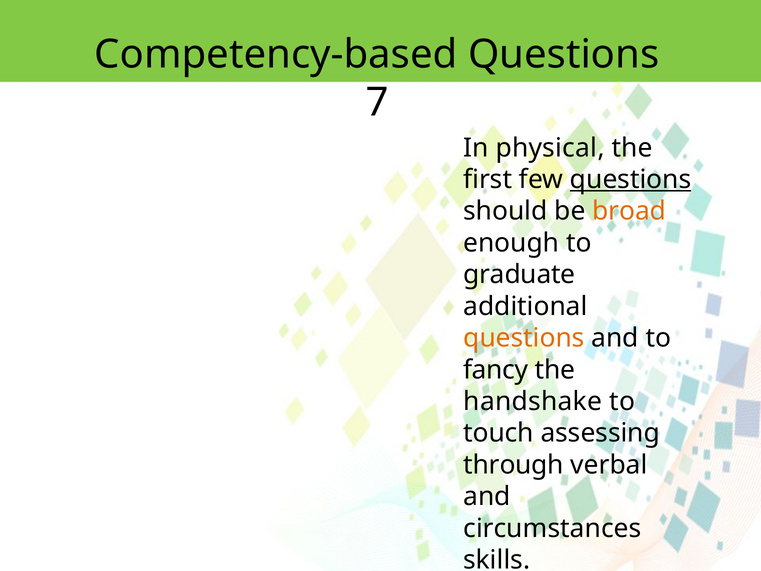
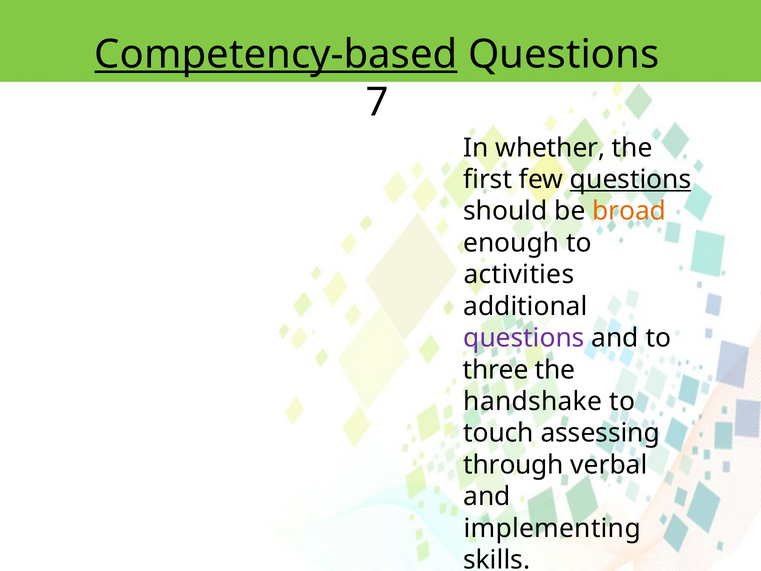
Competency-based underline: none -> present (276, 54)
physical: physical -> whether (550, 148)
graduate: graduate -> activities (519, 275)
questions colour: orange -> purple (524, 338)
fancy: fancy -> three (496, 370)
circumstances: circumstances -> implementing (552, 528)
